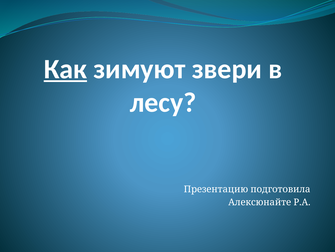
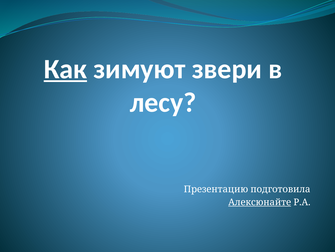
Алексюнайте underline: none -> present (260, 202)
